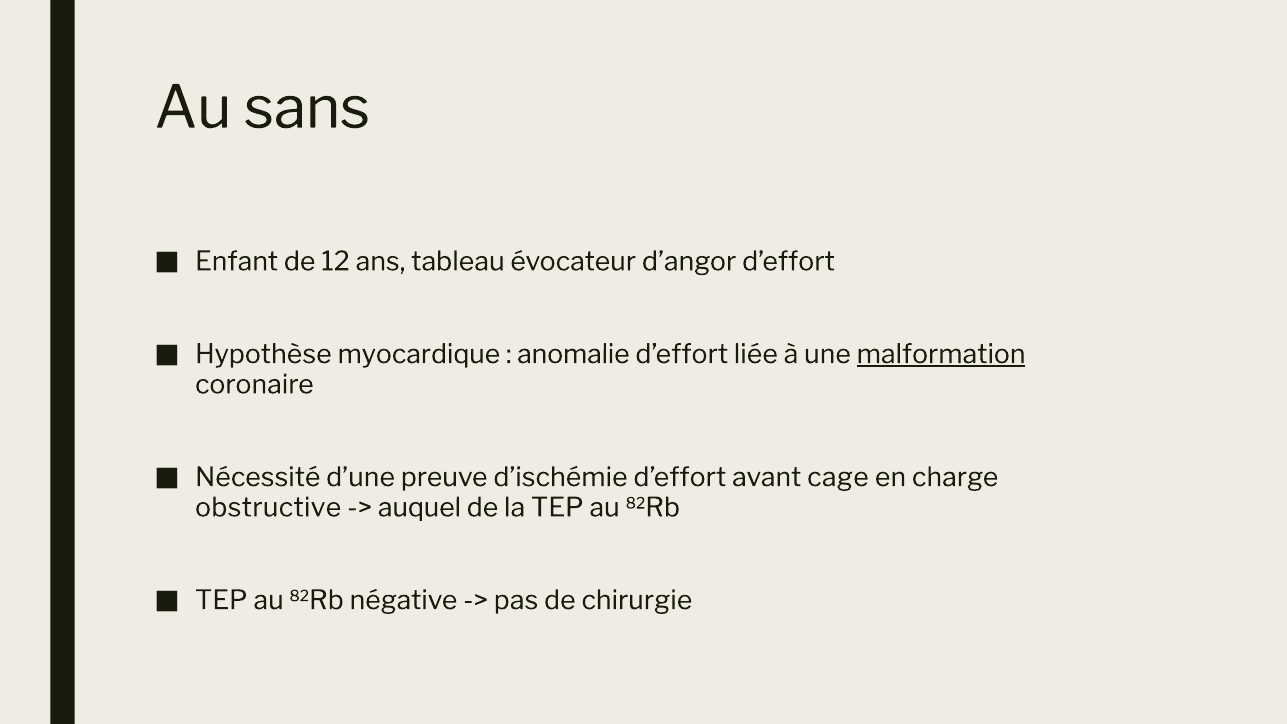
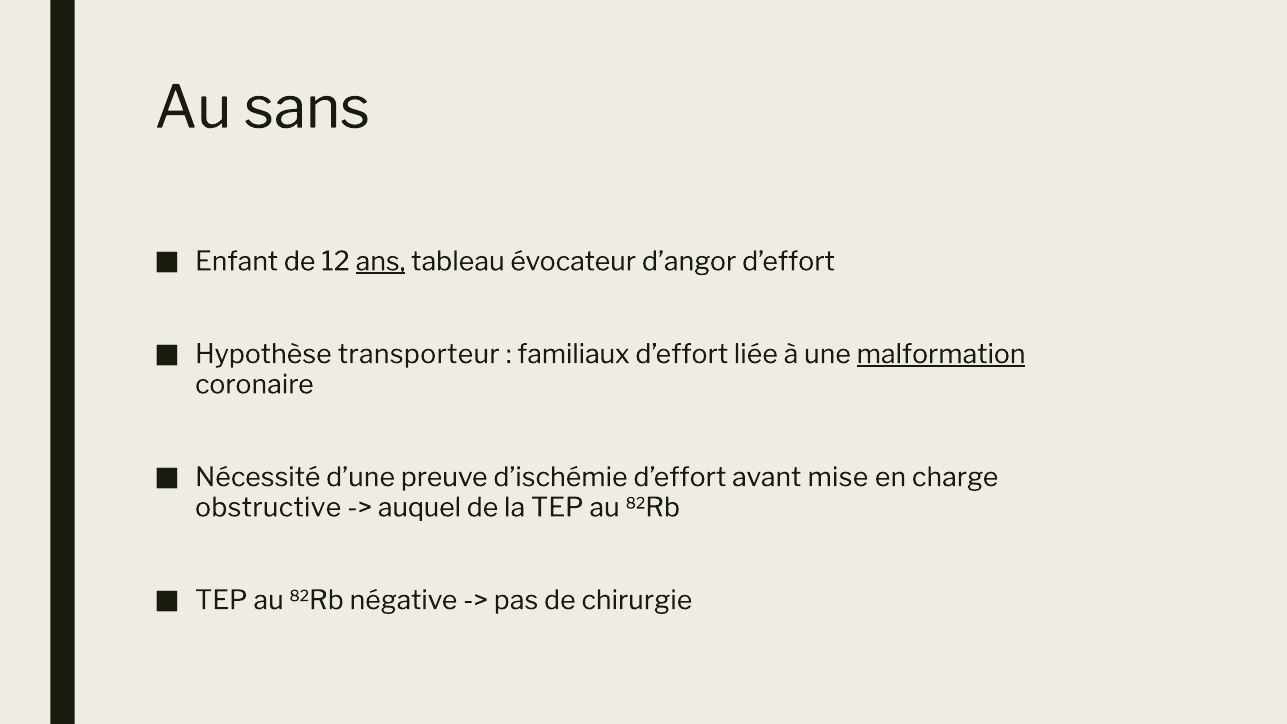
ans underline: none -> present (380, 262)
myocardique: myocardique -> transporteur (419, 354)
anomalie: anomalie -> familiaux (573, 354)
cage: cage -> mise (838, 477)
